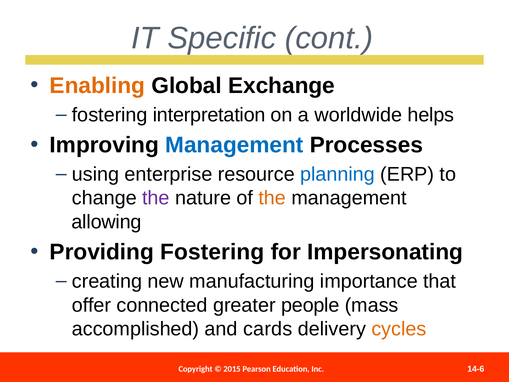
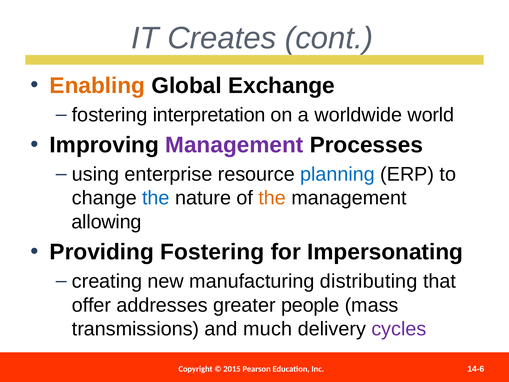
Specific: Specific -> Creates (222, 38)
helps: helps -> world (431, 115)
Management colour: blue -> purple (234, 145)
the colour: purple -> blue (156, 198)
importance: importance -> distributing (369, 281)
connected: connected -> addresses (162, 305)
accomplished: accomplished -> transmissions (136, 329)
cards: cards -> much (268, 329)
cycles colour: orange -> purple (399, 329)
